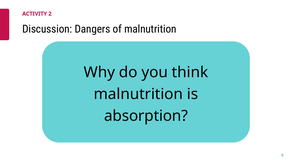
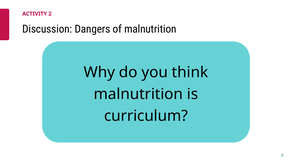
absorption: absorption -> curriculum (146, 116)
